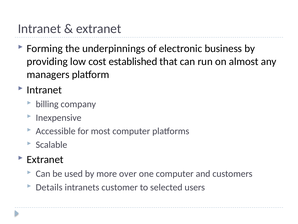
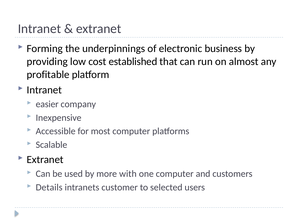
managers: managers -> profitable (48, 74)
billing: billing -> easier (47, 104)
over: over -> with (128, 173)
